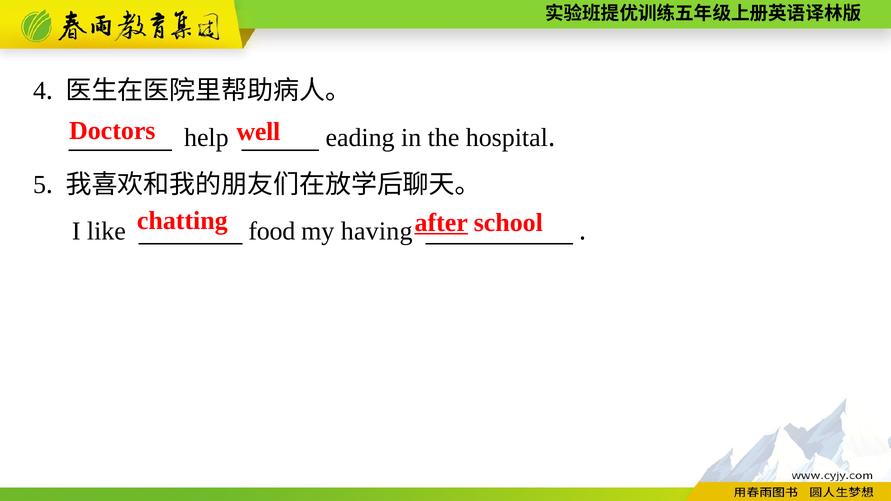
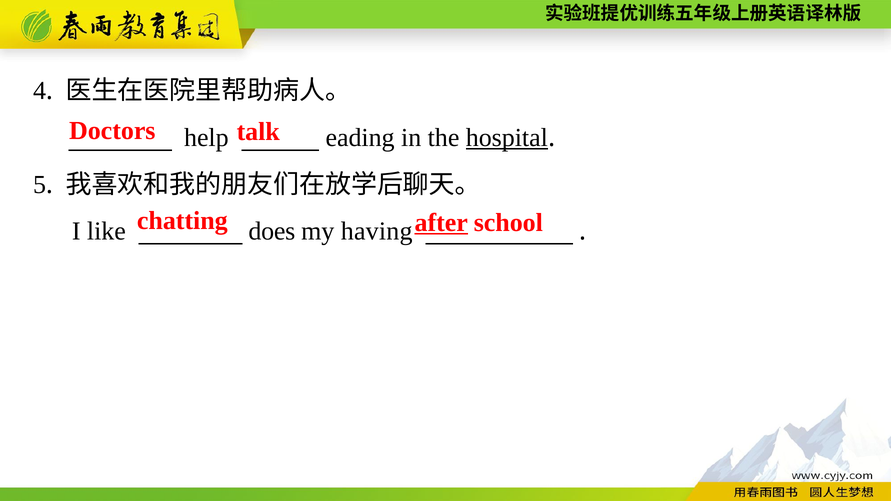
well: well -> talk (258, 132)
hospital underline: none -> present (507, 138)
food: food -> does (272, 231)
